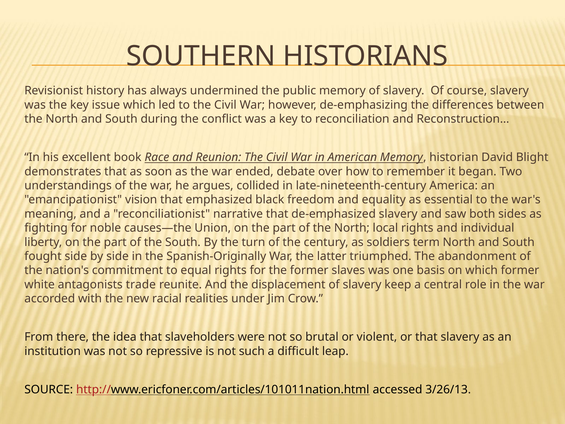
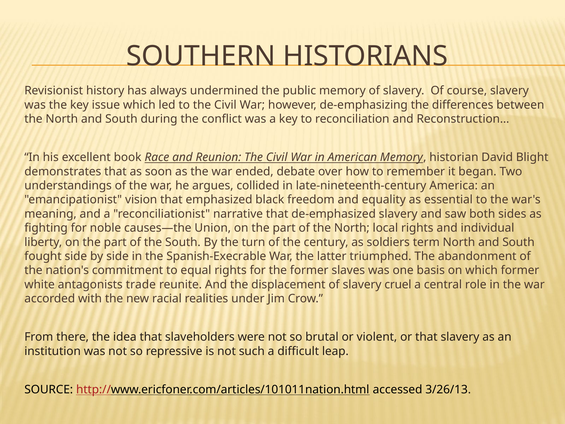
Spanish-Originally: Spanish-Originally -> Spanish-Execrable (216, 256)
keep: keep -> cruel (398, 284)
